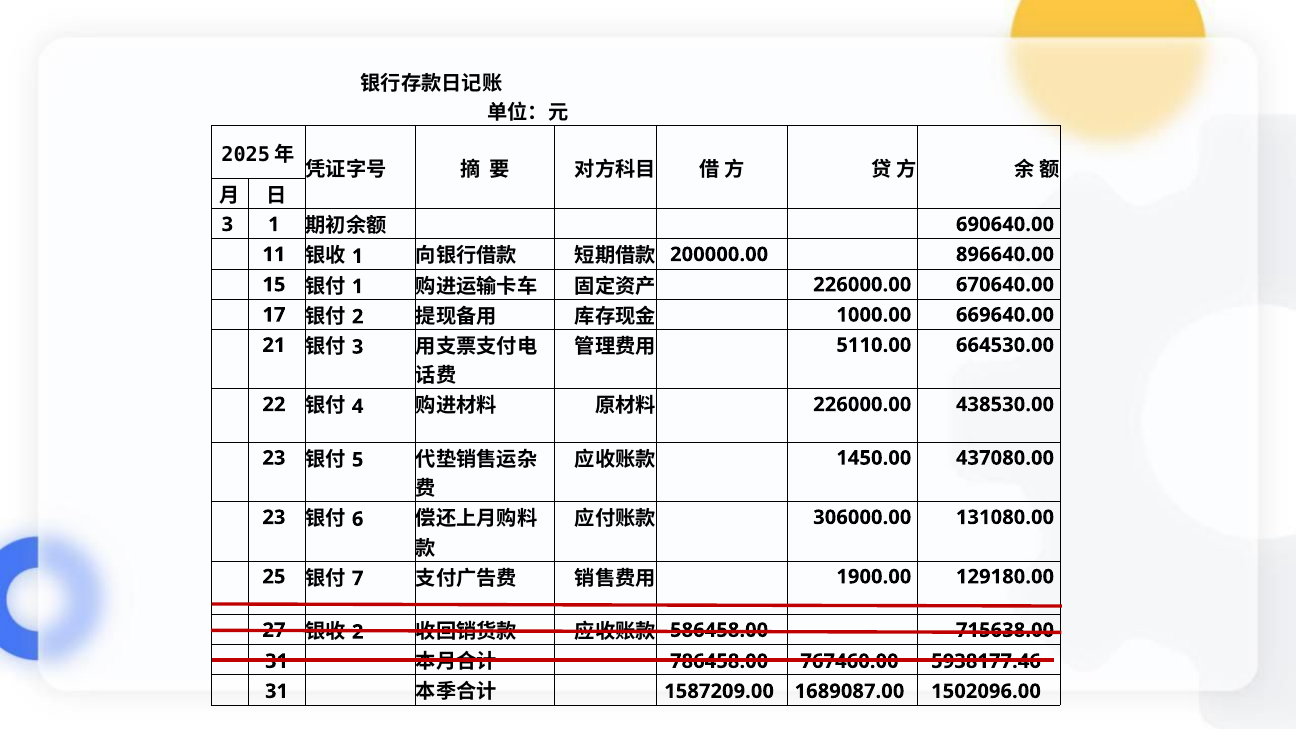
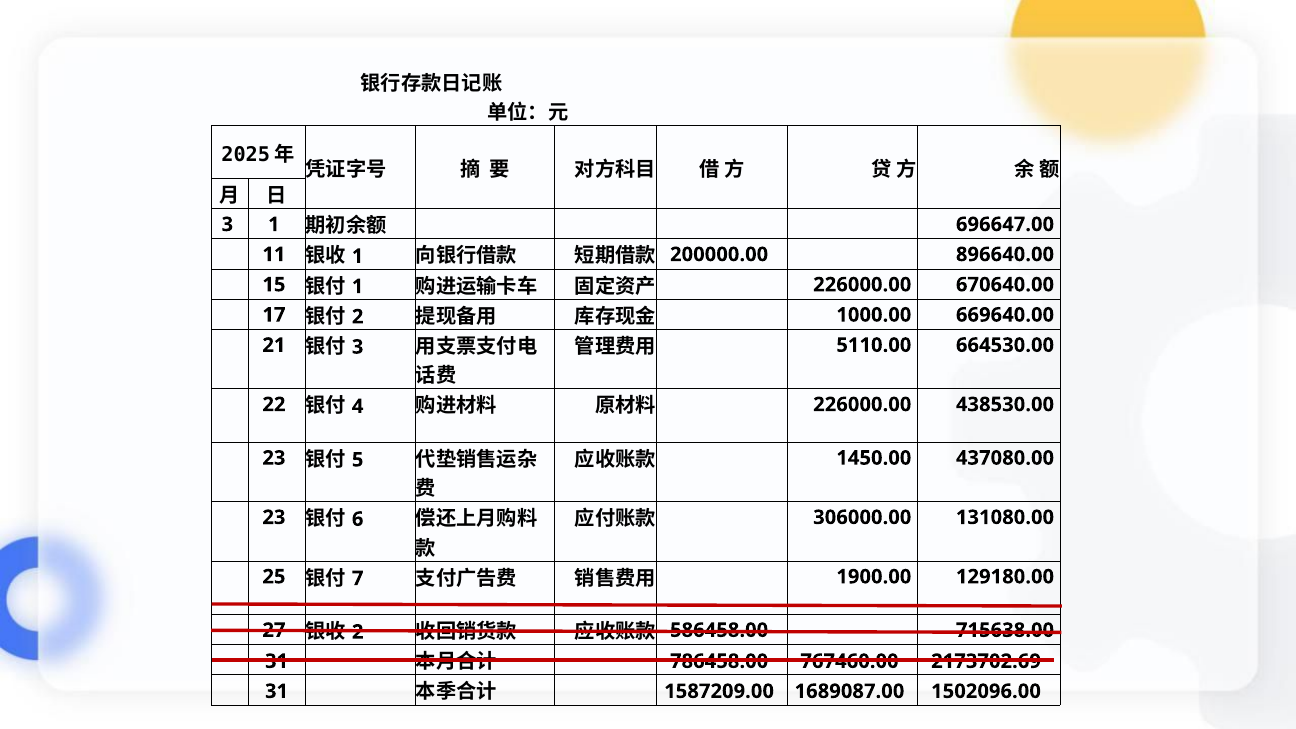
690640.00: 690640.00 -> 696647.00 (1005, 224)
5938177.46: 5938177.46 -> 2173702.69 (986, 661)
